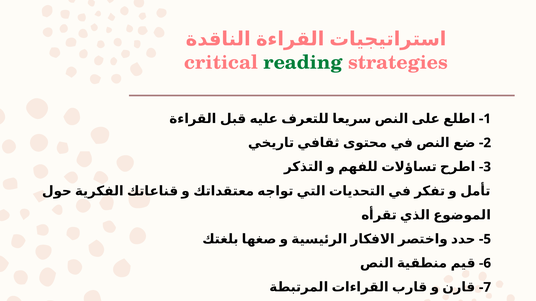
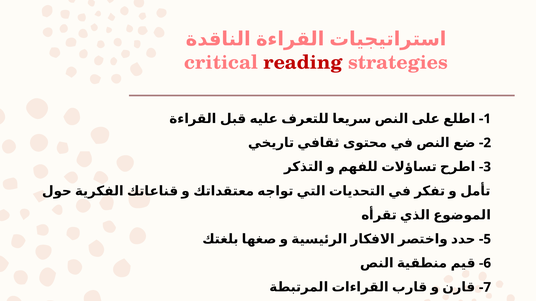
reading colour: green -> red (303, 62)
